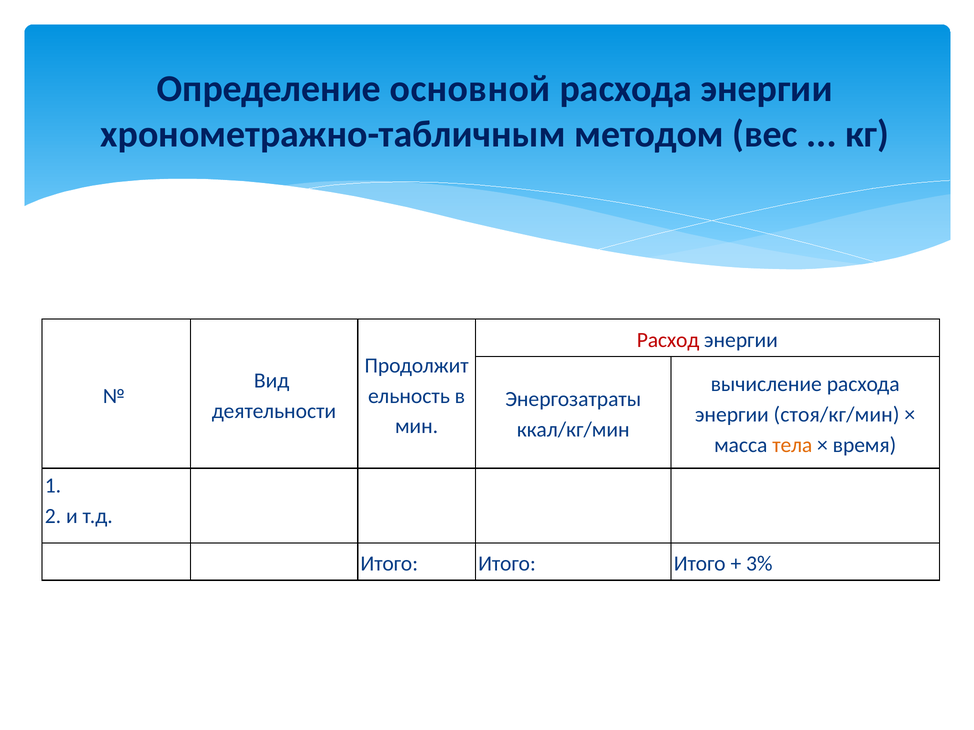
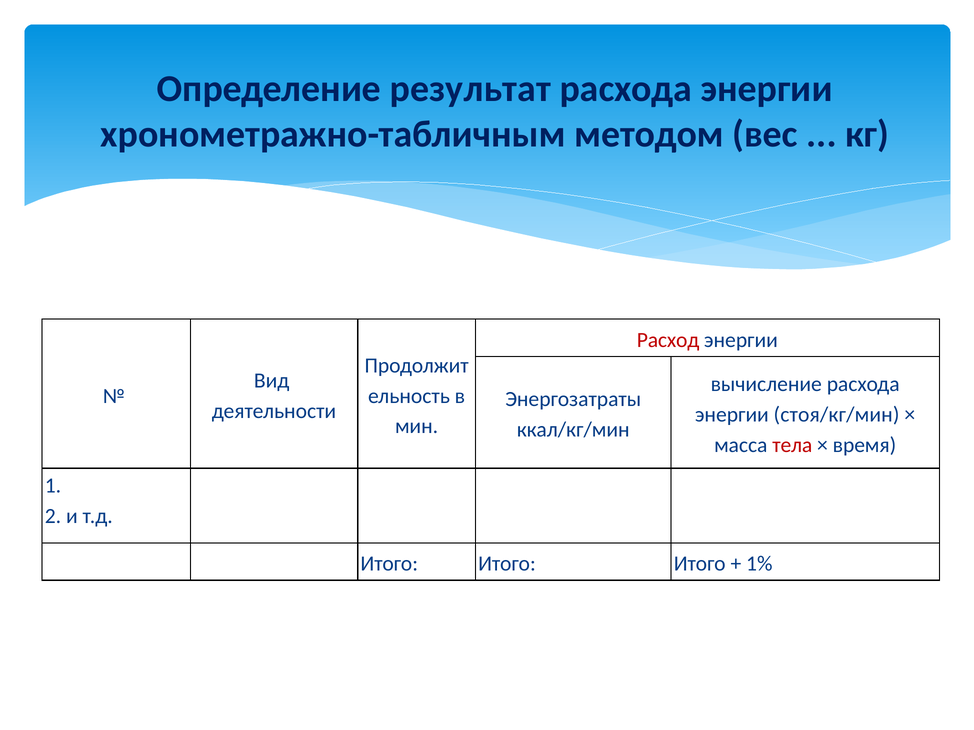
основной: основной -> результат (470, 89)
тела colour: orange -> red (792, 445)
3%: 3% -> 1% (759, 564)
